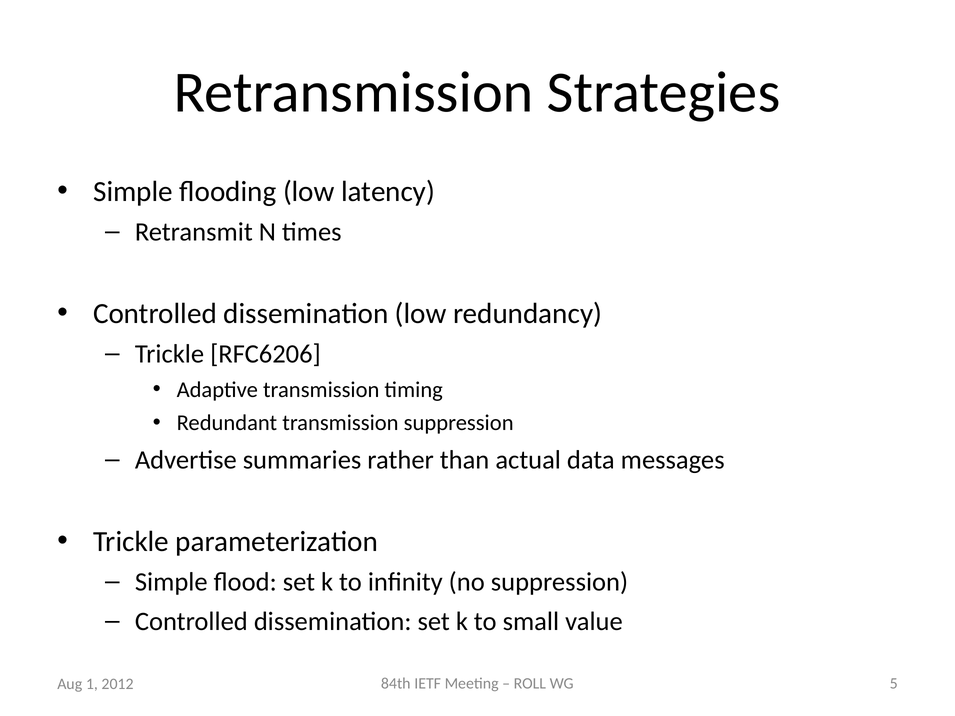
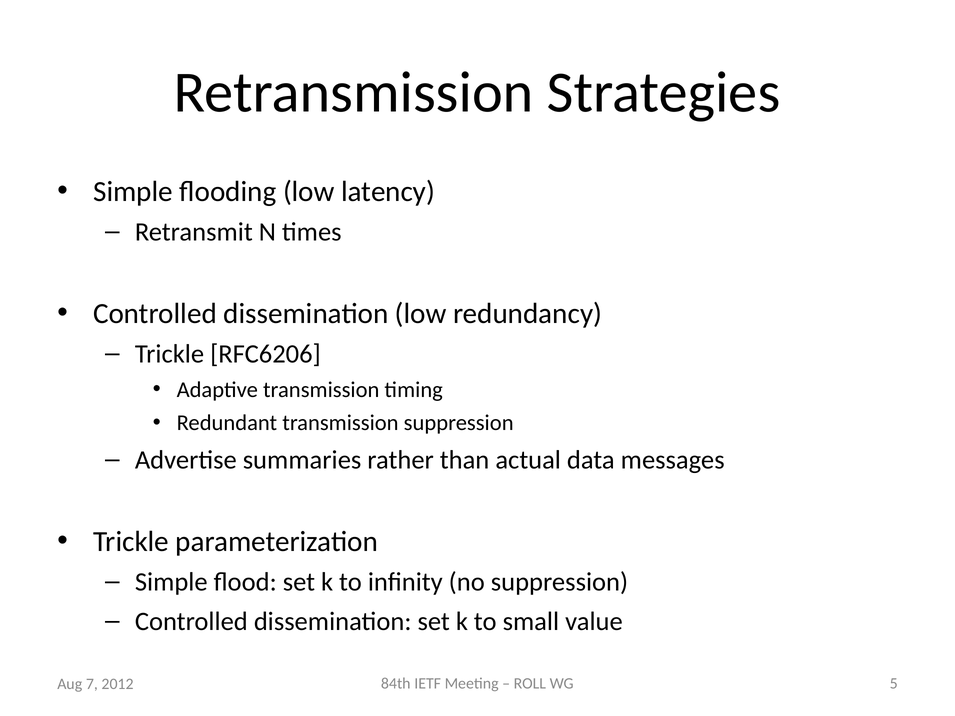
1: 1 -> 7 (92, 684)
